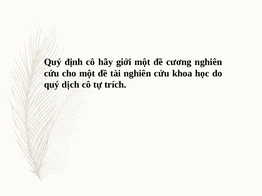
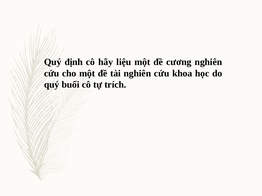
giới: giới -> liệu (124, 62)
dịch: dịch -> buổi (71, 85)
